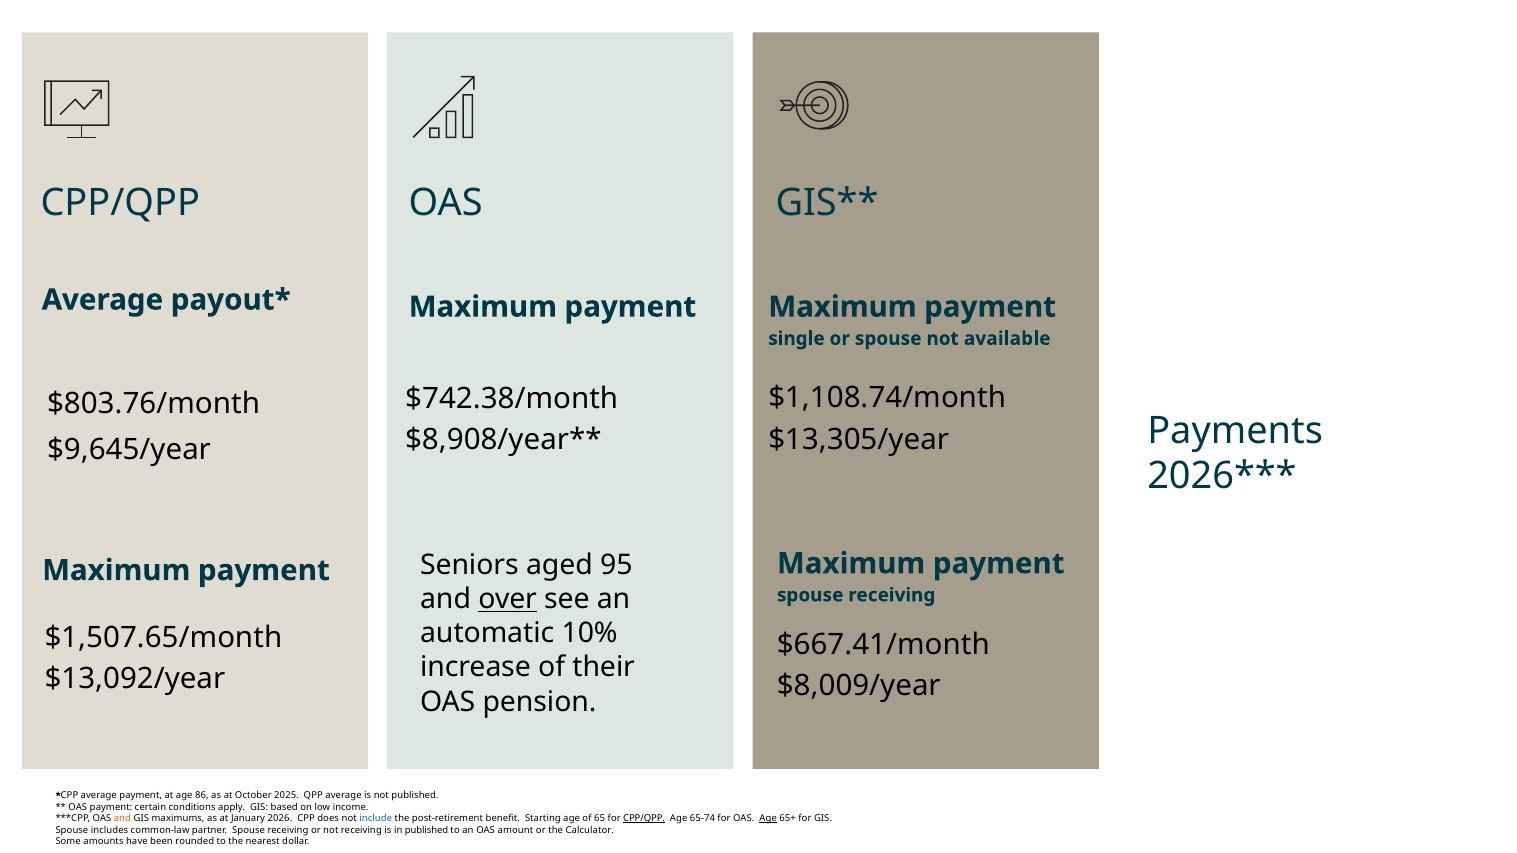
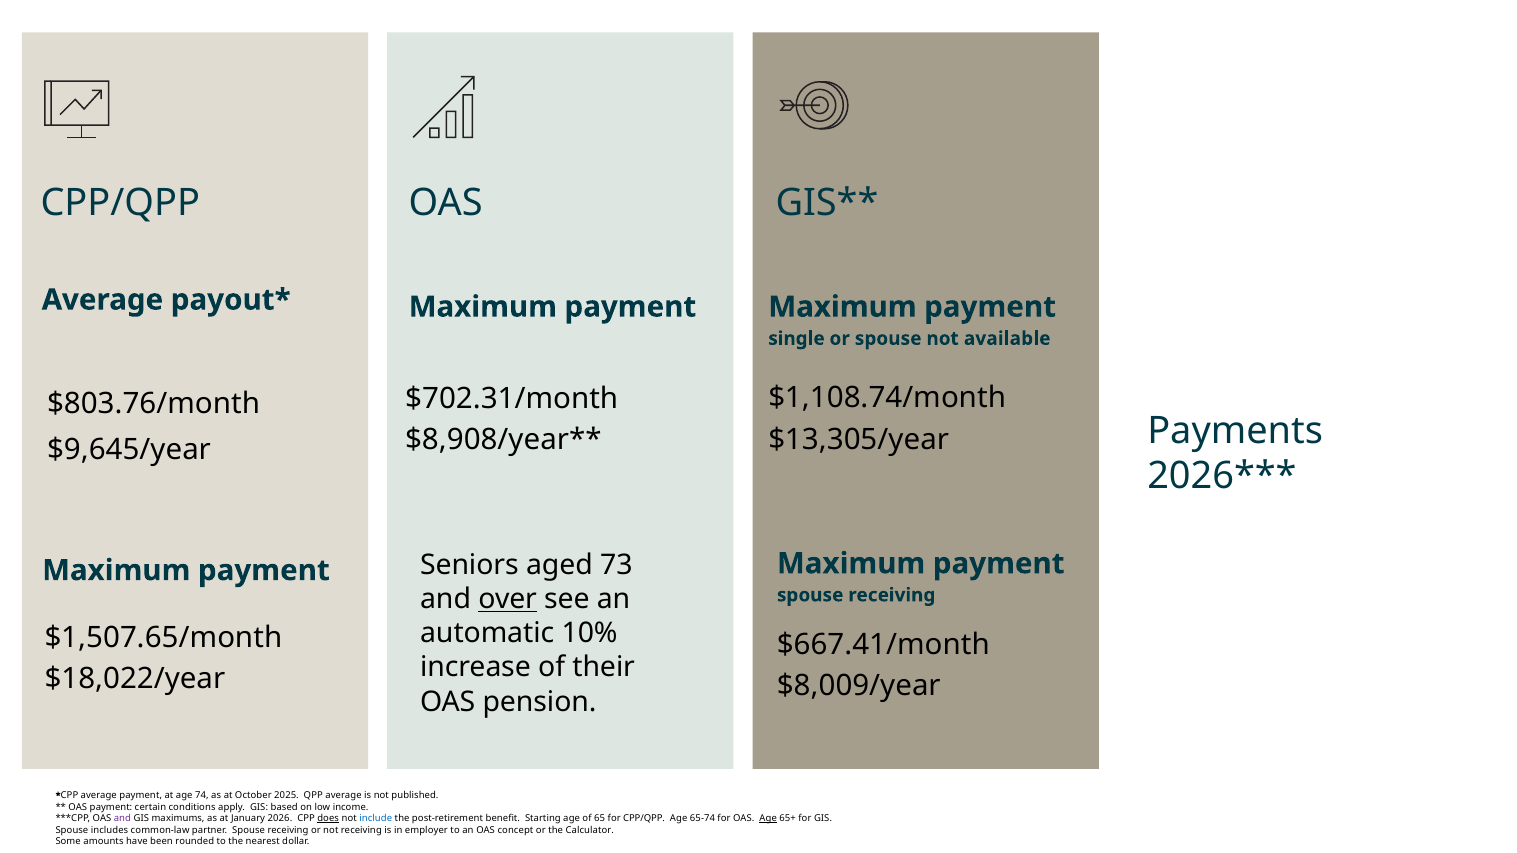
$742.38/month: $742.38/month -> $702.31/month (512, 399)
95: 95 -> 73 (616, 566)
$13,092/year: $13,092/year -> $18,022/year (135, 679)
86: 86 -> 74 (202, 796)
and colour: orange -> purple (122, 819)
does underline: none -> present (328, 819)
CPP/QPP underline: present -> none (644, 819)
in published: published -> employer (426, 830)
amount: amount -> concept (515, 830)
